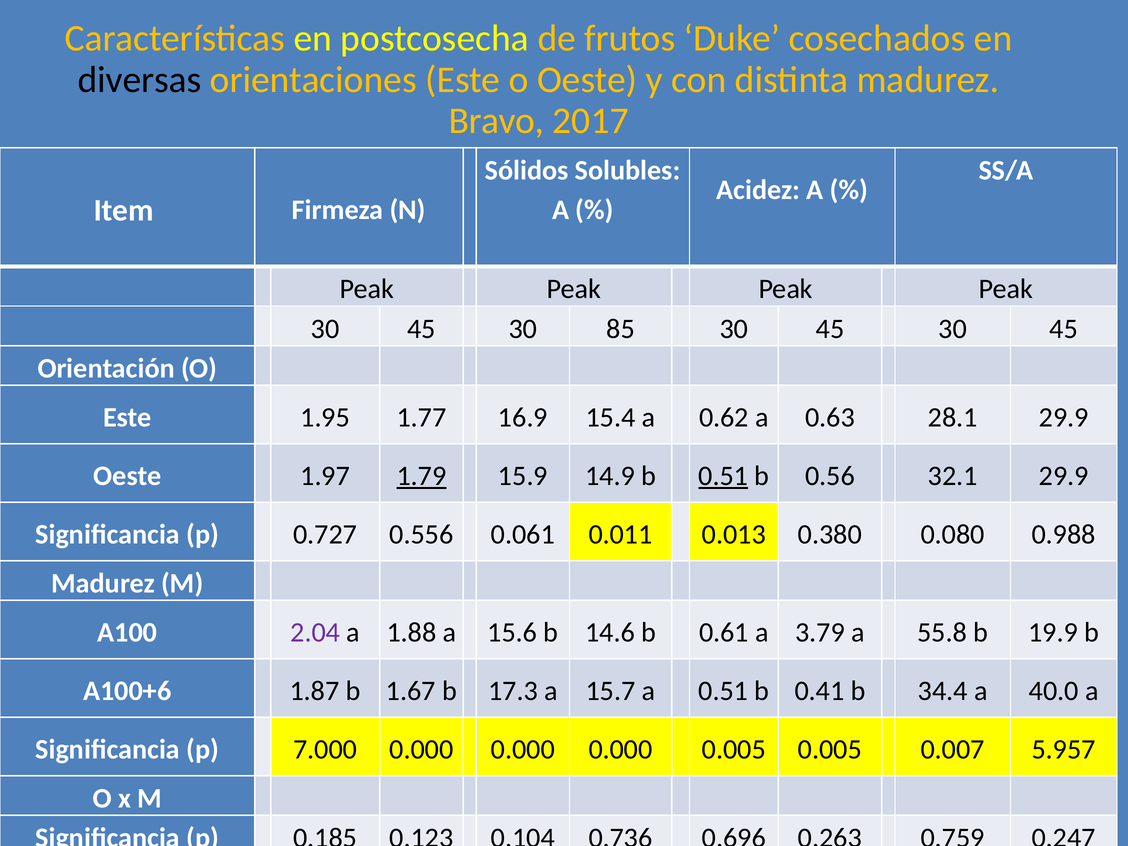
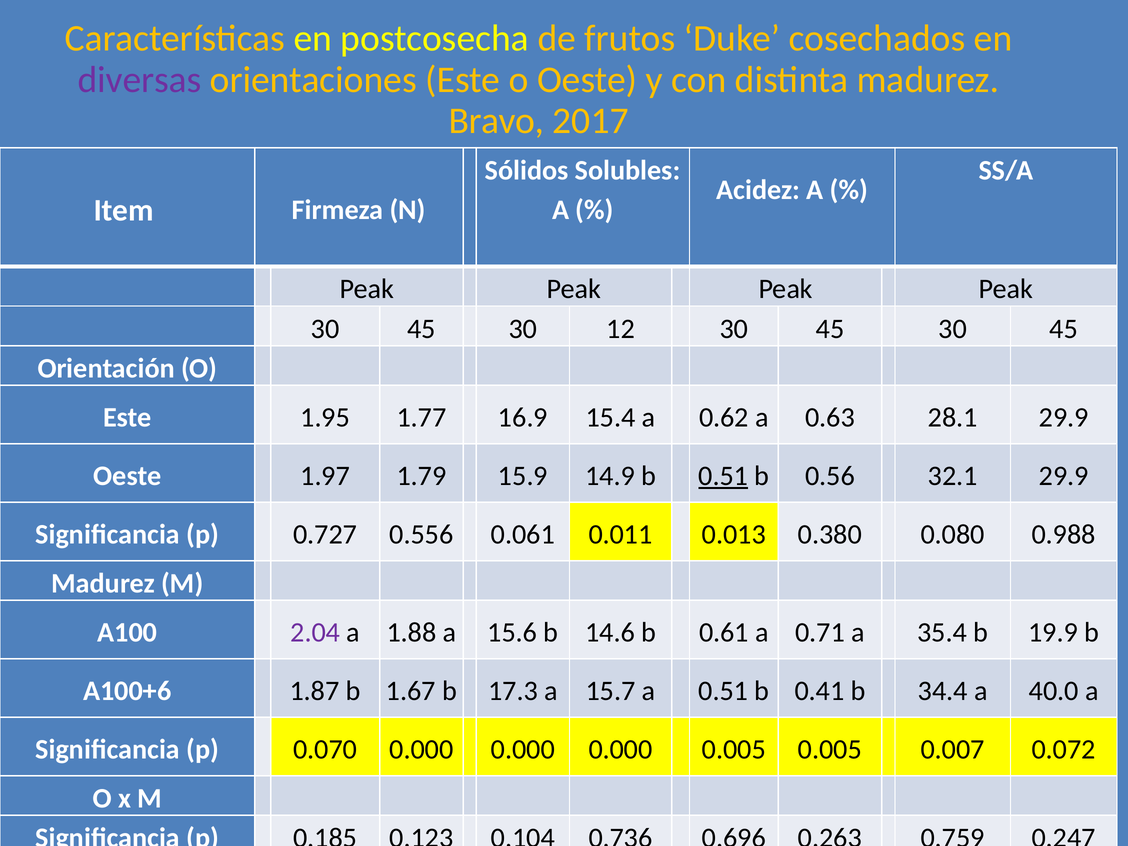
diversas colour: black -> purple (139, 80)
85: 85 -> 12 (621, 329)
1.79 underline: present -> none (421, 476)
3.79: 3.79 -> 0.71 (820, 632)
55.8: 55.8 -> 35.4 (942, 632)
7.000: 7.000 -> 0.070 (325, 749)
5.957: 5.957 -> 0.072 (1064, 749)
